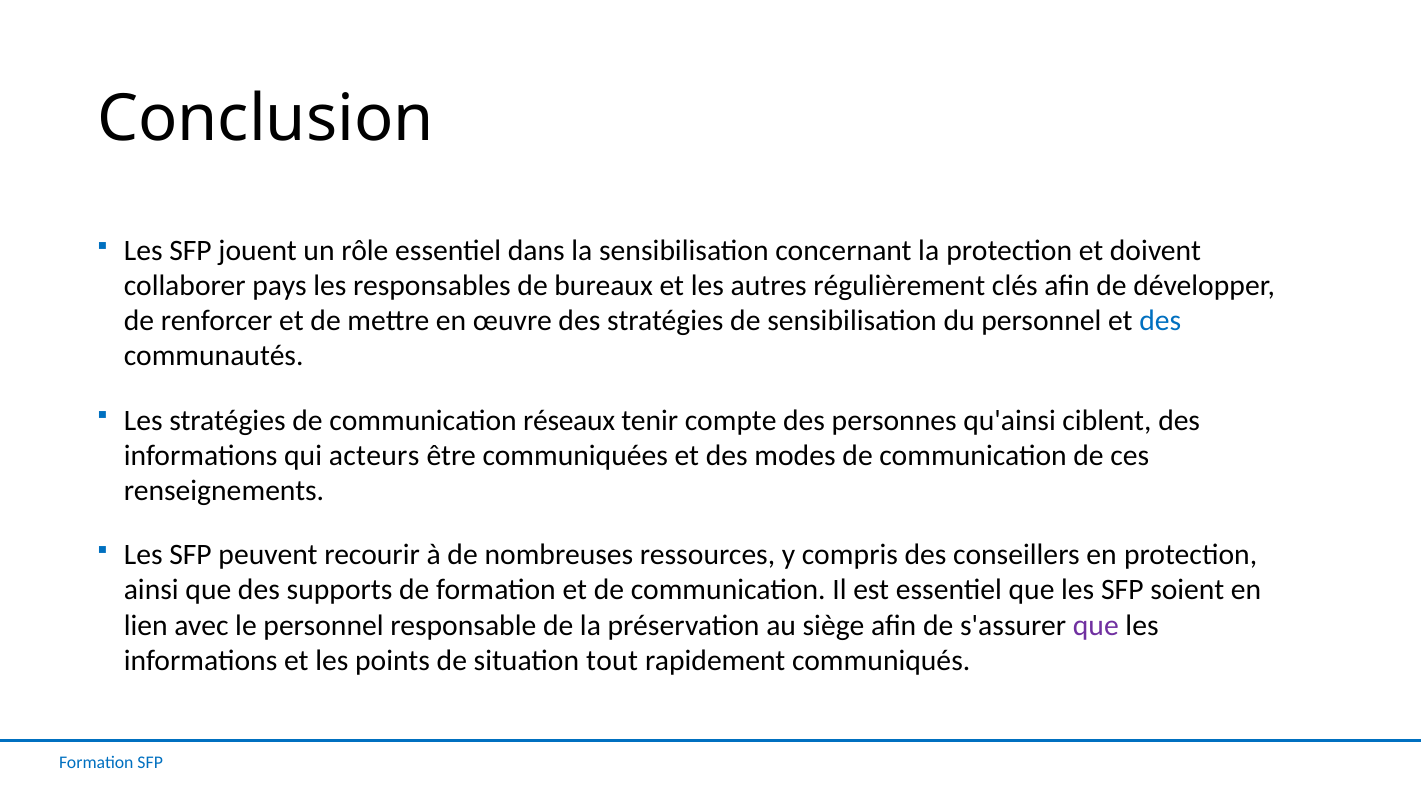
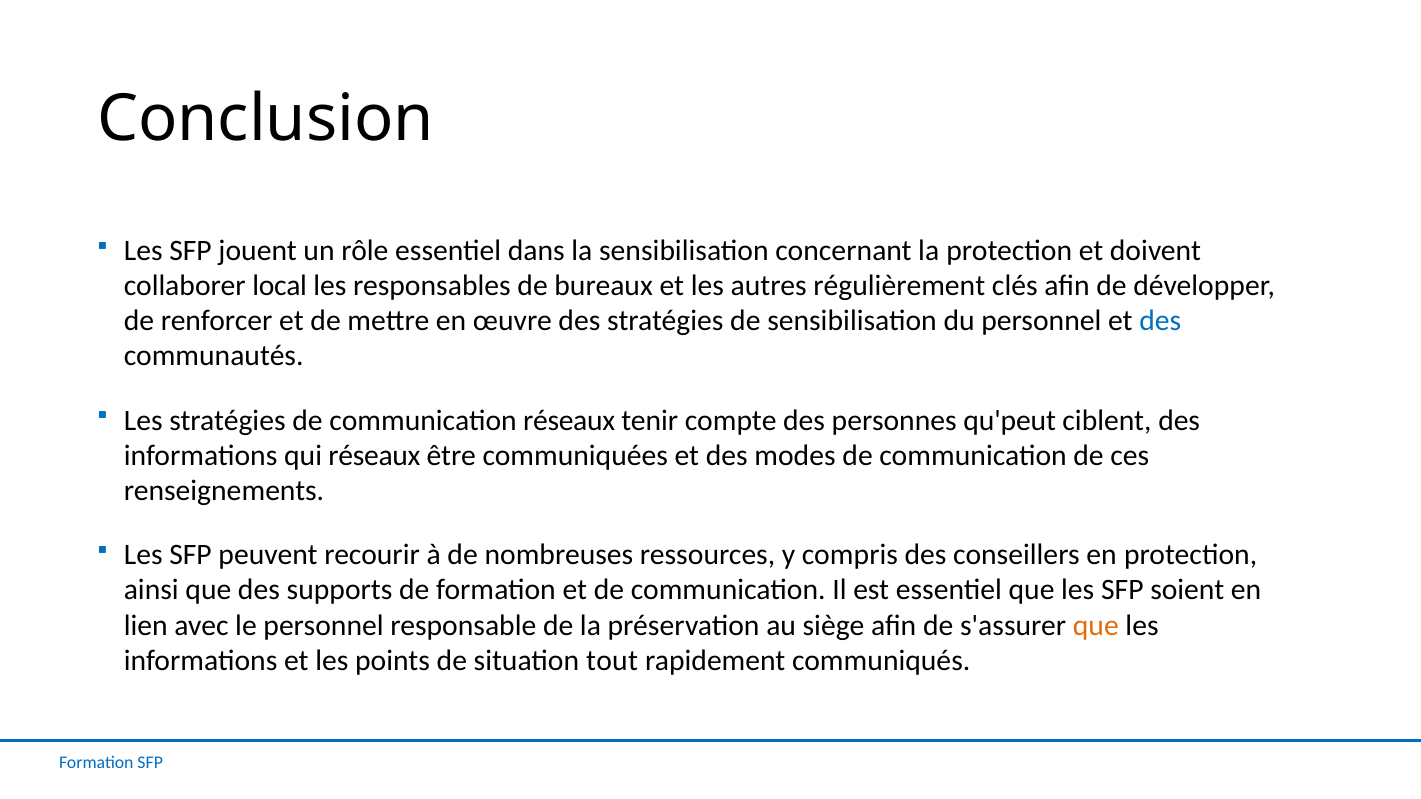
pays: pays -> local (280, 286)
qu'ainsi: qu'ainsi -> qu'peut (1010, 421)
qui acteurs: acteurs -> réseaux (374, 456)
que colour: purple -> orange (1096, 626)
